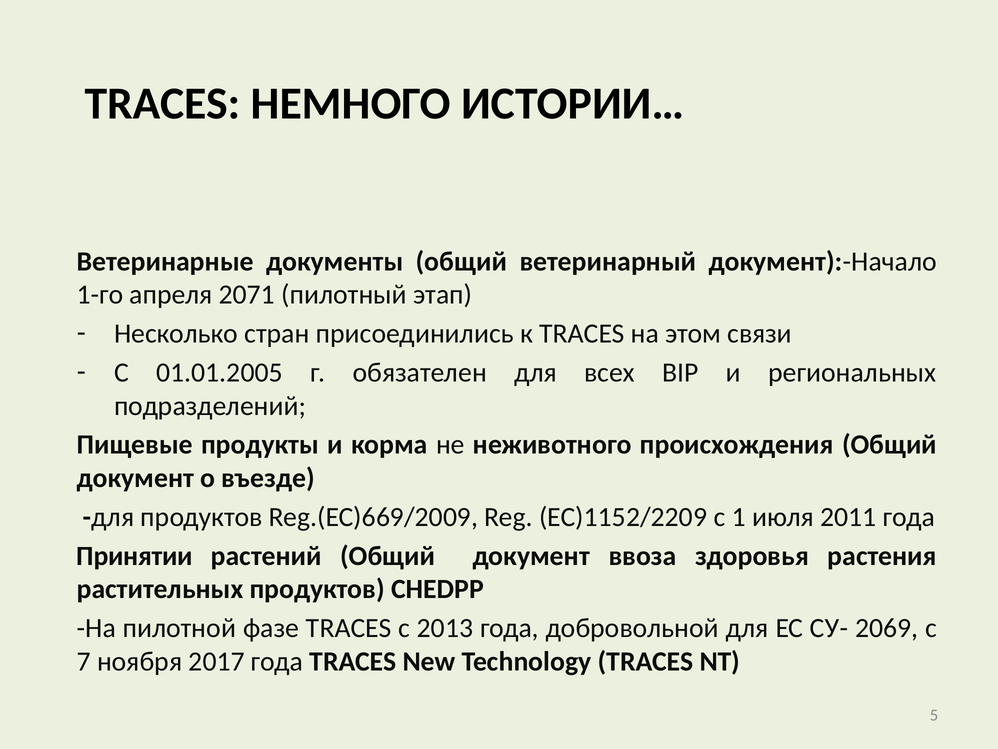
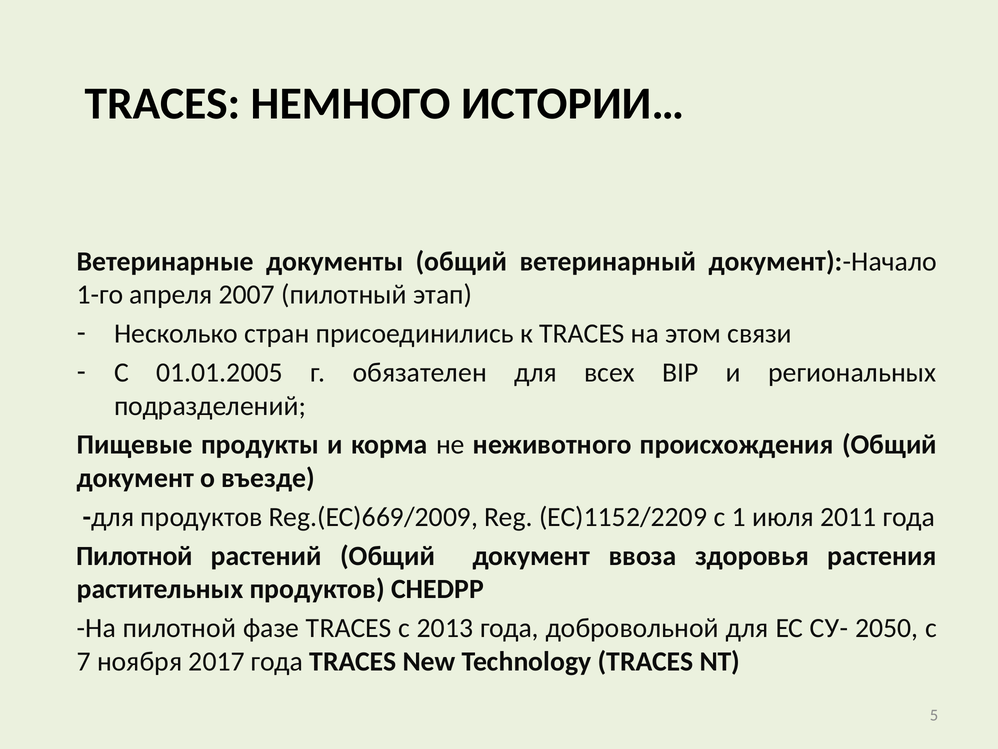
2071: 2071 -> 2007 (247, 295)
Принятии: Принятии -> Пилотной (135, 556)
2069: 2069 -> 2050 (887, 628)
